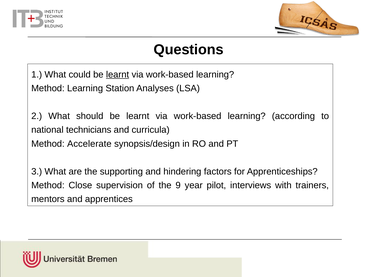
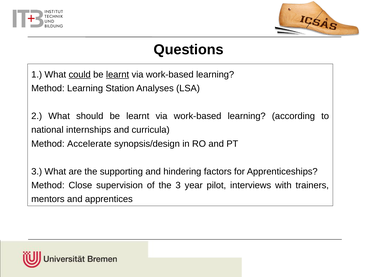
could underline: none -> present (80, 74)
technicians: technicians -> internships (89, 130)
the 9: 9 -> 3 (178, 185)
